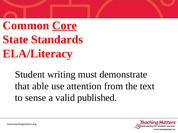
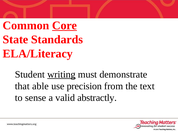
writing underline: none -> present (61, 75)
attention: attention -> precision (84, 86)
published: published -> abstractly (97, 98)
